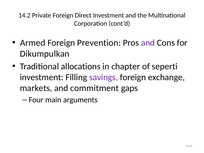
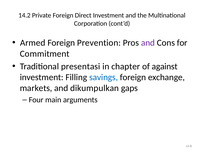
Dikumpulkan: Dikumpulkan -> Commitment (45, 54)
allocations: allocations -> presentasi (81, 66)
seperti: seperti -> against (165, 66)
savings colour: purple -> blue (104, 77)
commitment: commitment -> dikumpulkan (95, 88)
